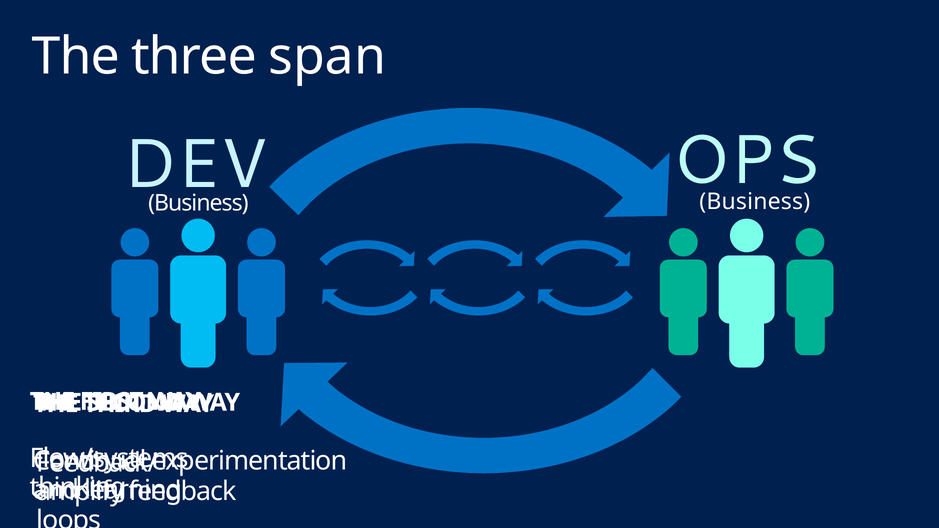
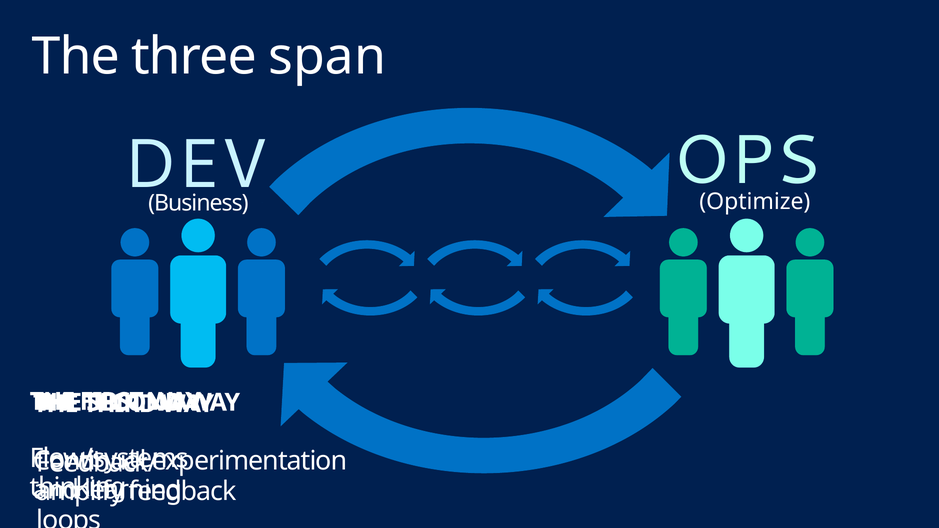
Business: Business -> Optimize (755, 201)
